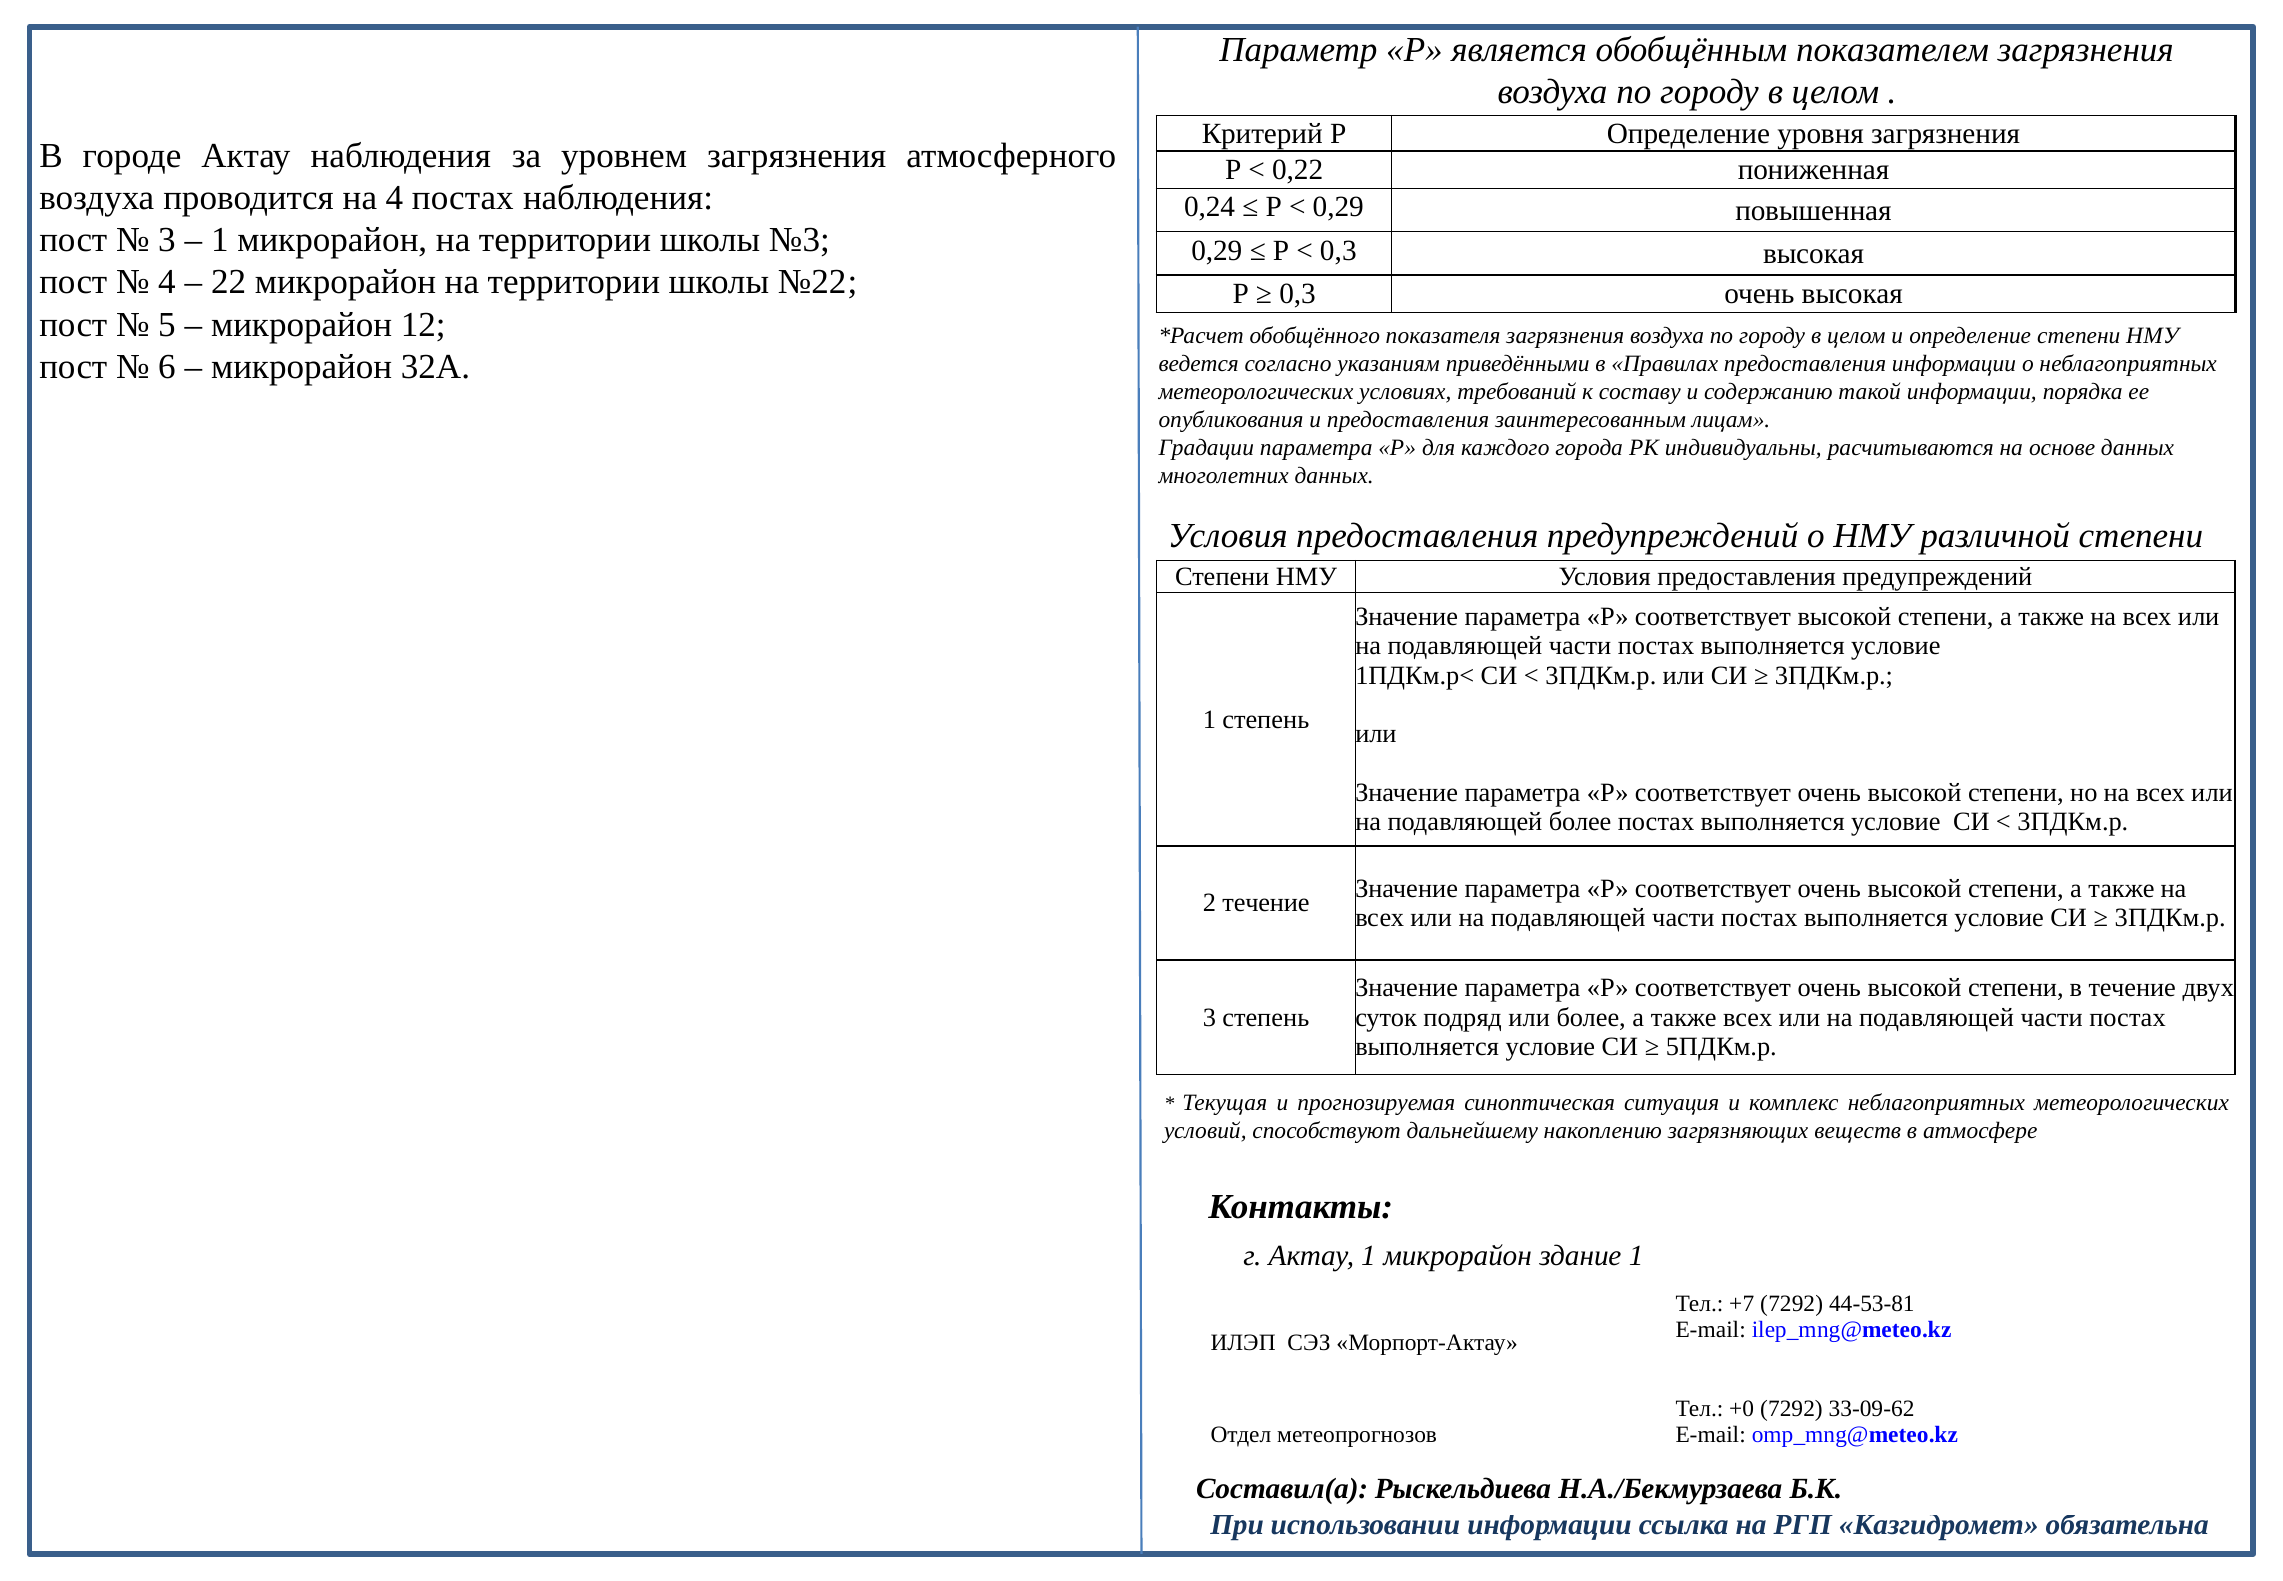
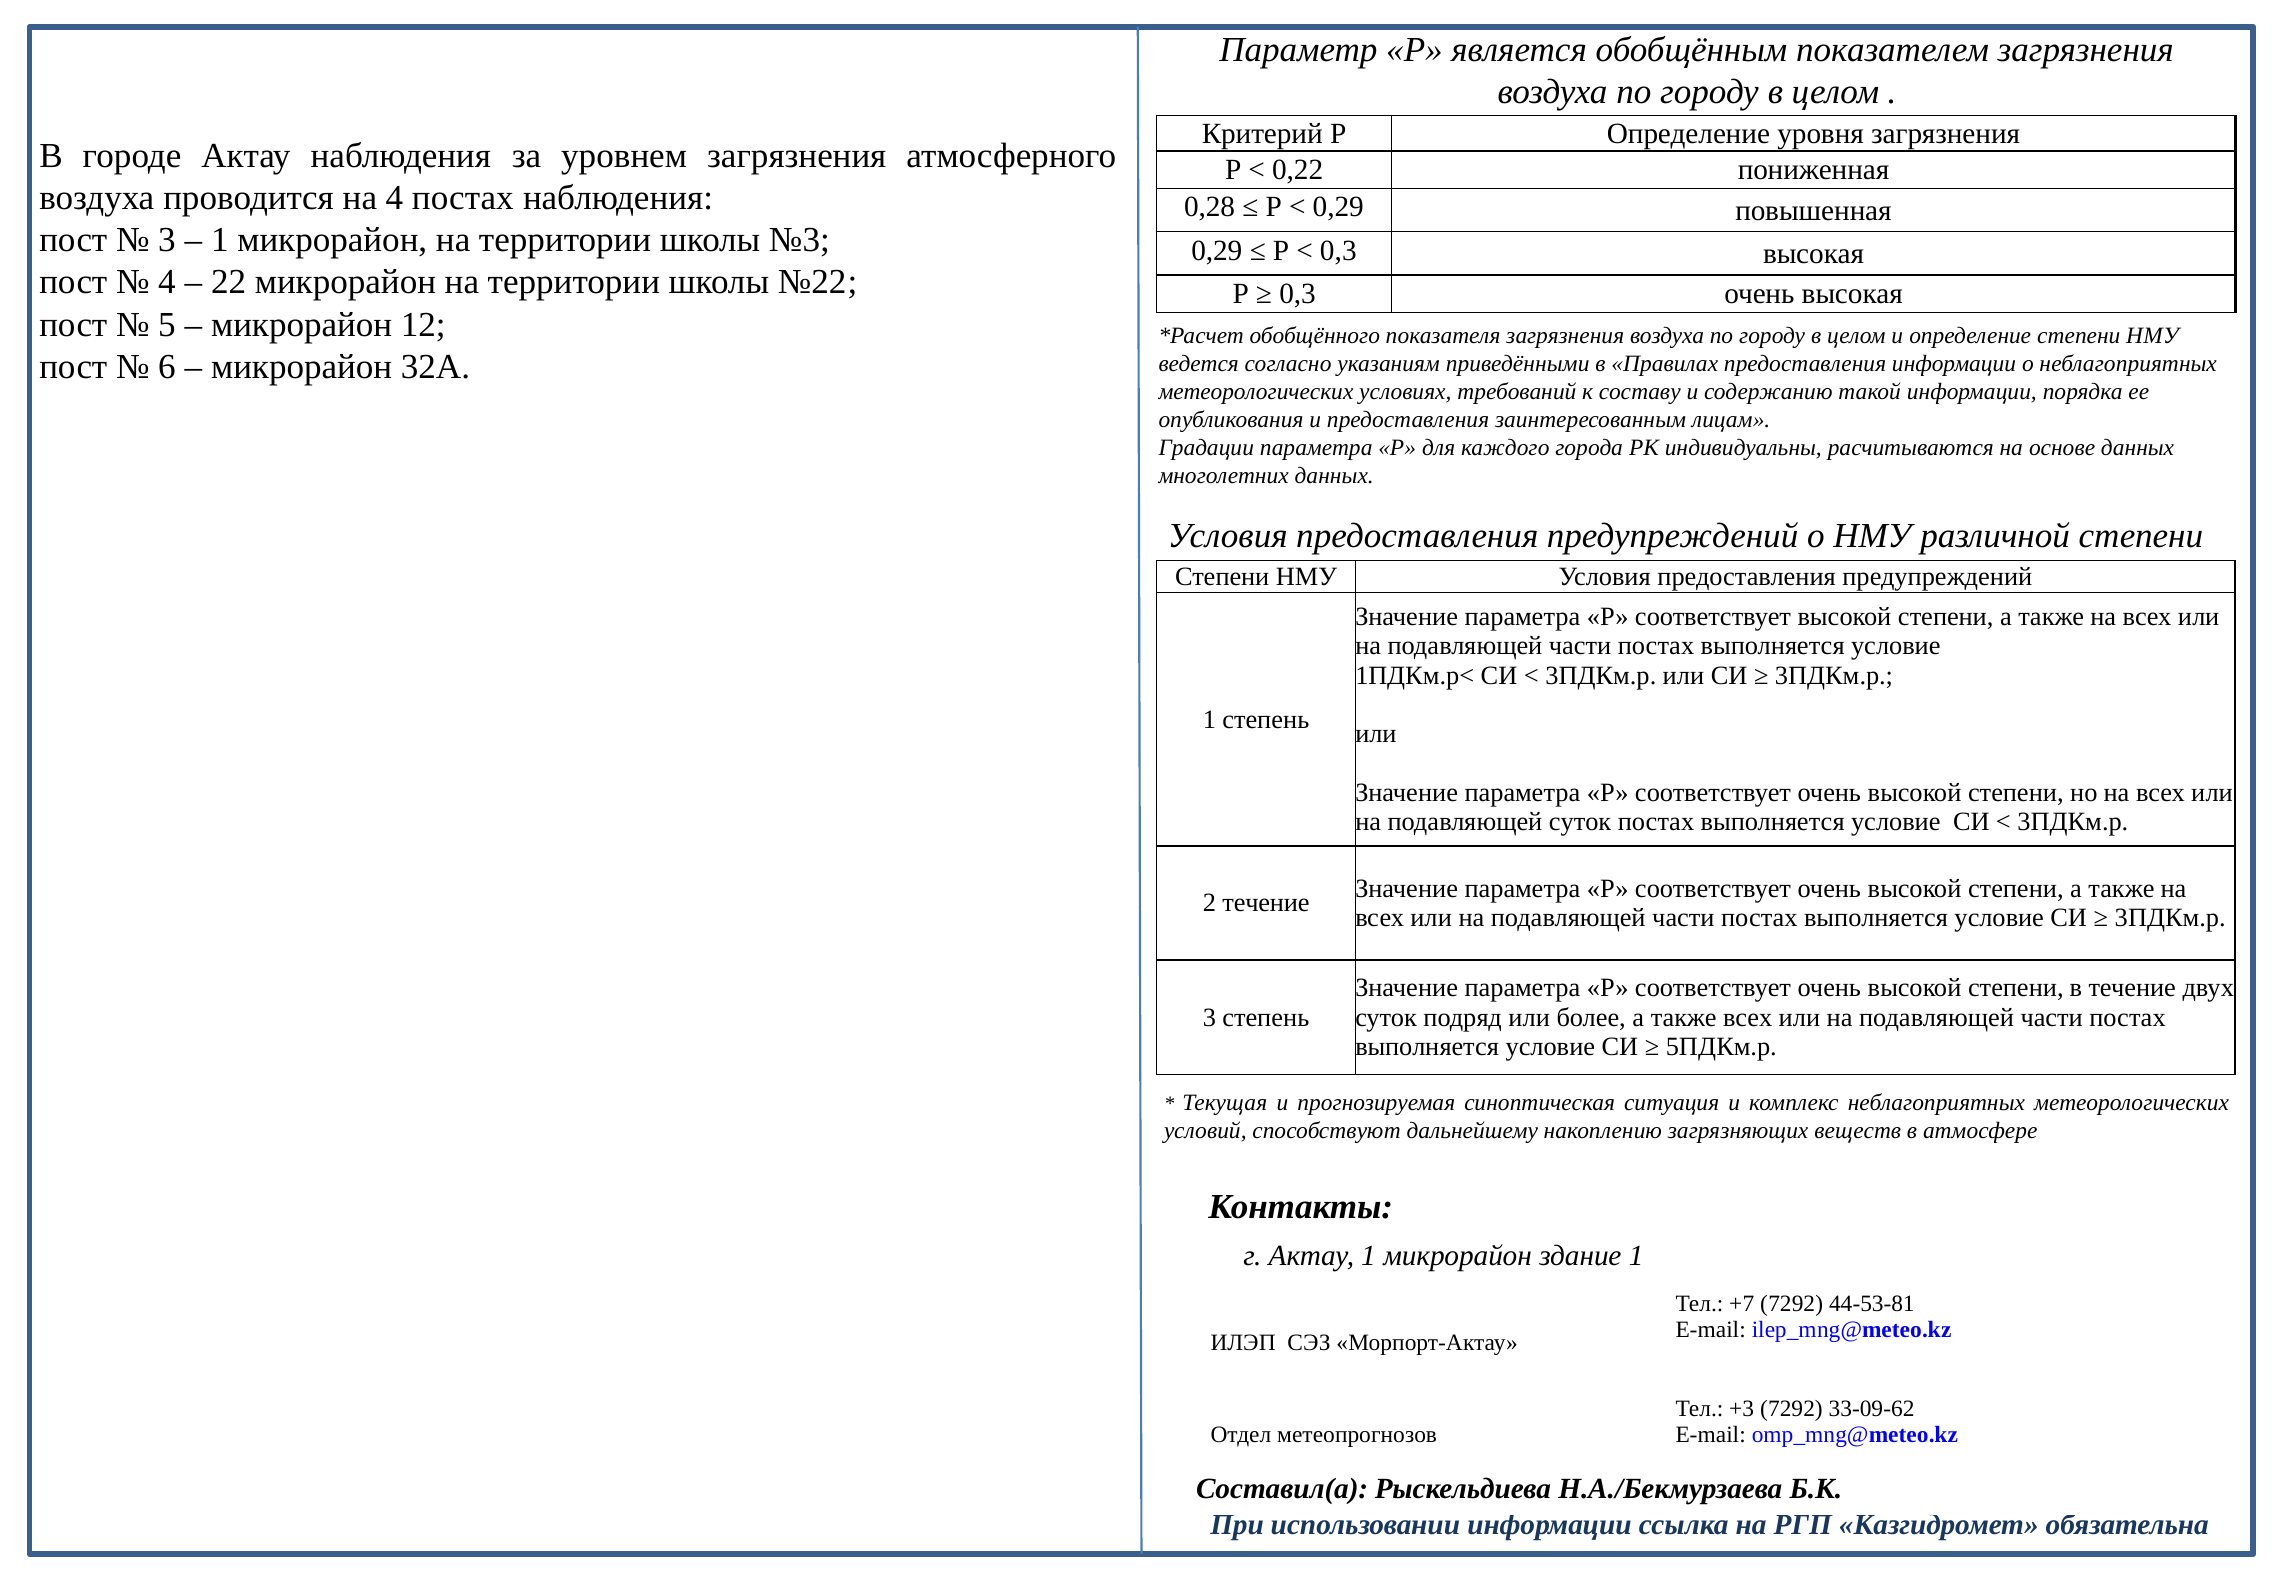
0,24: 0,24 -> 0,28 (1210, 207)
подавляющей более: более -> суток (1580, 821)
+0: +0 -> +3 (1742, 1409)
